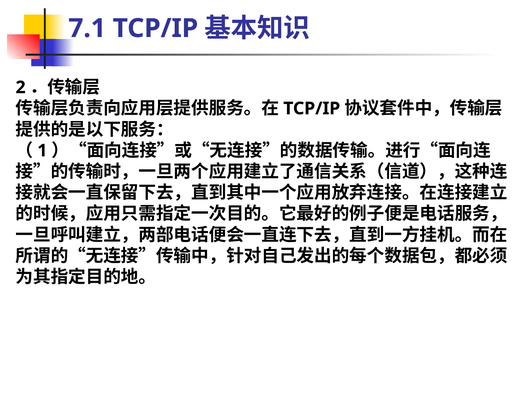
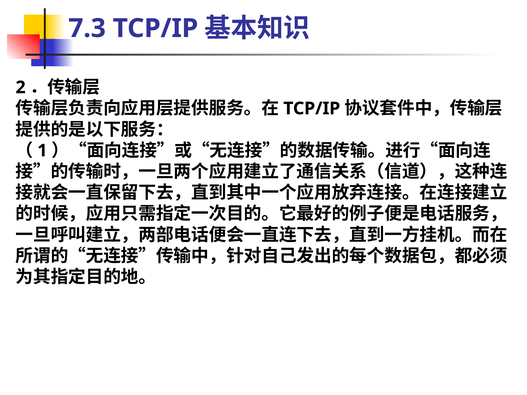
7.1: 7.1 -> 7.3 (87, 28)
